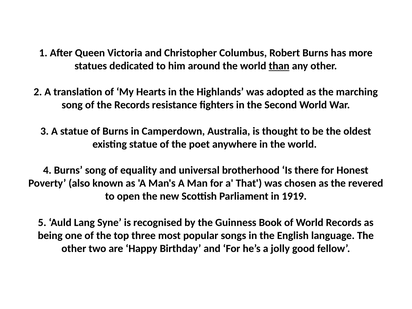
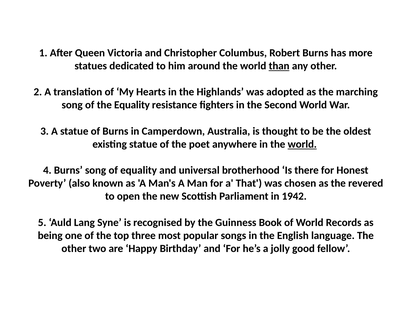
the Records: Records -> Equality (132, 105)
world underline: none -> present (302, 144)
1919: 1919 -> 1942 (294, 196)
